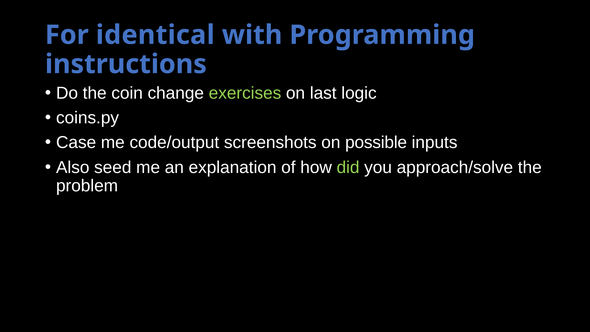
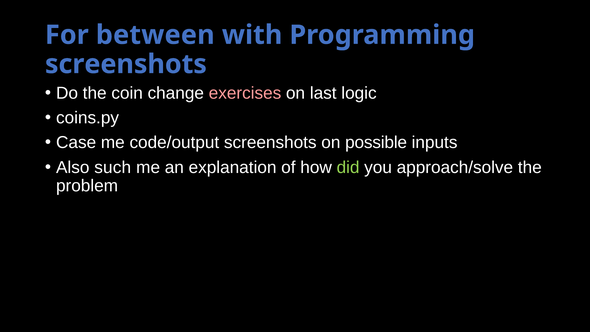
identical: identical -> between (155, 35)
instructions: instructions -> screenshots (126, 64)
exercises colour: light green -> pink (245, 93)
seed: seed -> such (113, 167)
